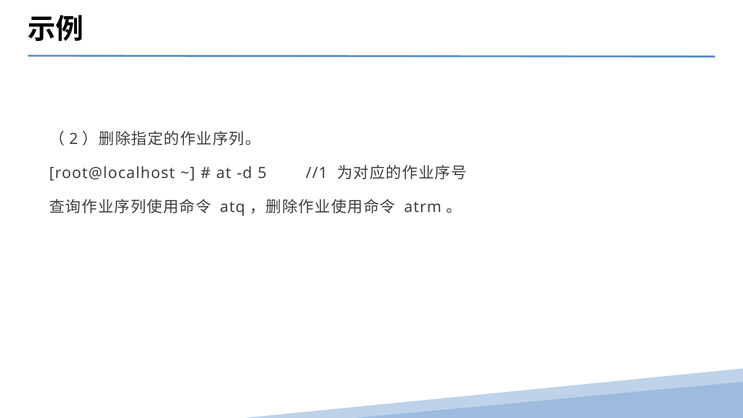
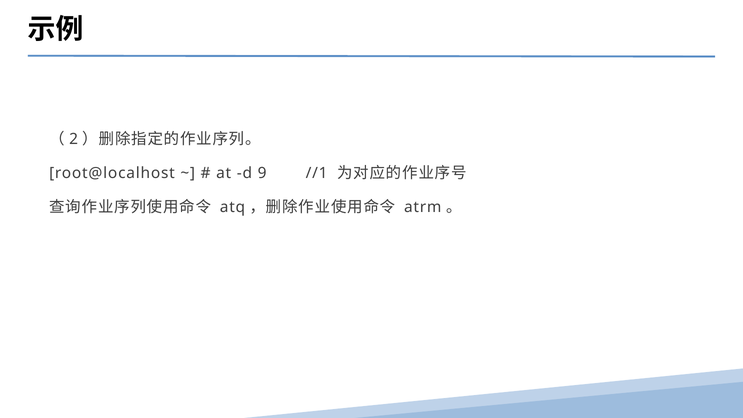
5: 5 -> 9 (262, 173)
